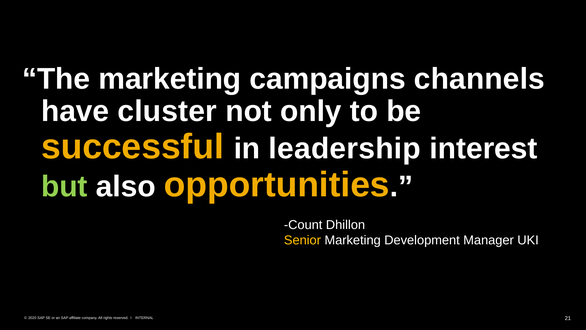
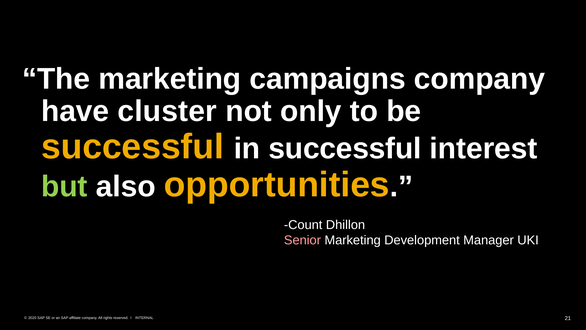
campaigns channels: channels -> company (480, 79)
in leadership: leadership -> successful (345, 148)
Senior colour: yellow -> pink (302, 240)
